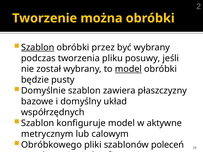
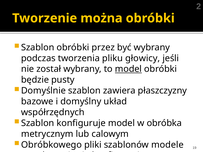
Szablon underline: present -> none (38, 47)
posuwy: posuwy -> głowicy (143, 58)
aktywne: aktywne -> obróbka (164, 123)
poleceń: poleceń -> modele (167, 145)
